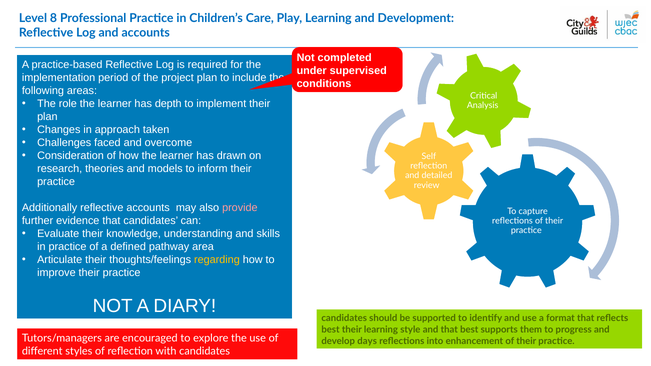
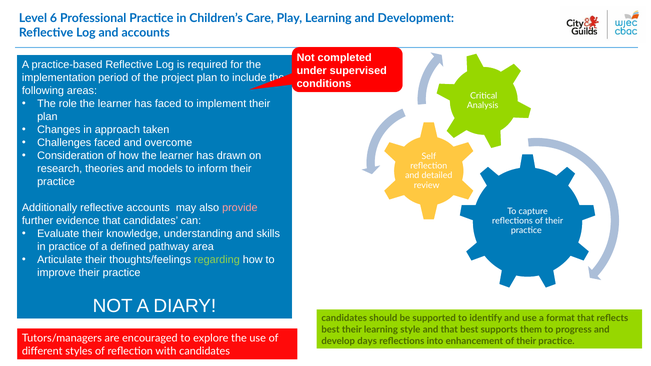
8: 8 -> 6 (54, 18)
has depth: depth -> faced (168, 104)
regarding colour: yellow -> light green (217, 260)
